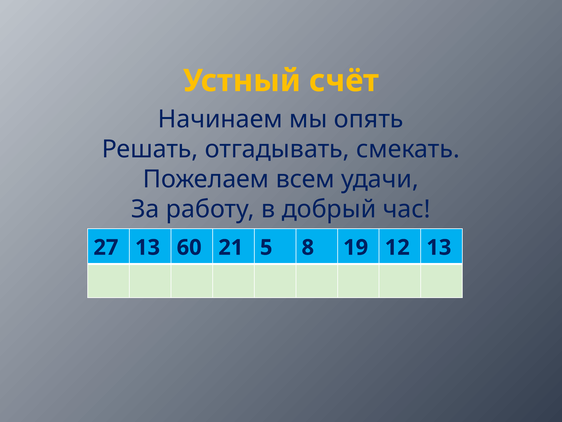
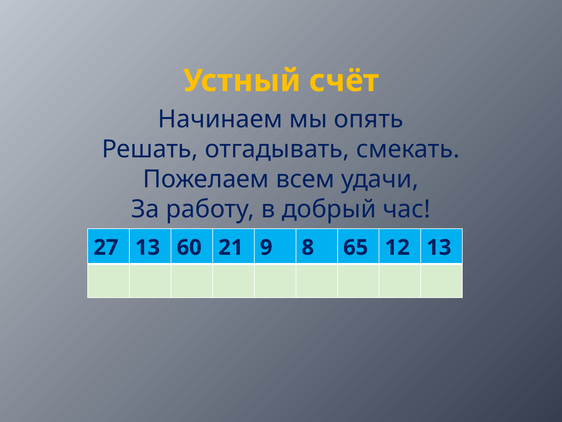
5: 5 -> 9 (266, 247)
19: 19 -> 65 (356, 247)
